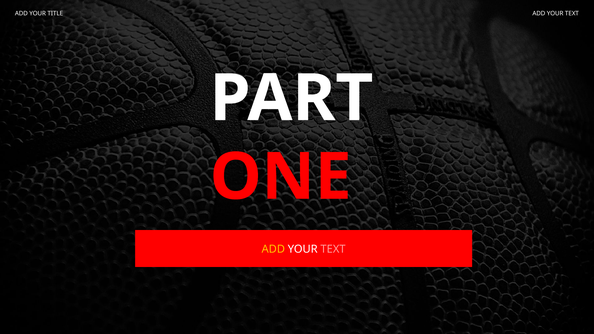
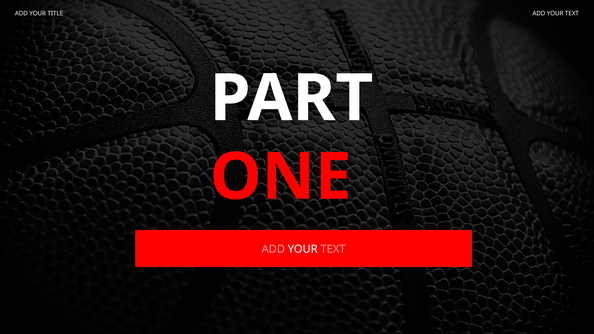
ADD colour: yellow -> pink (273, 249)
